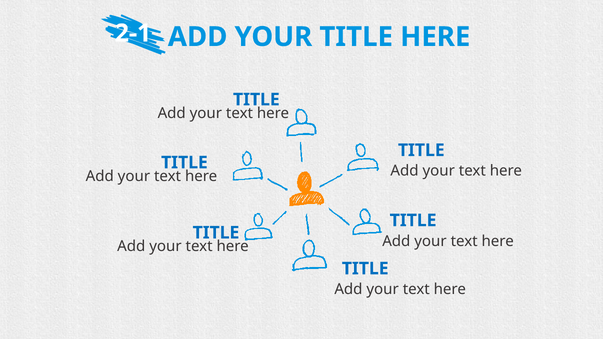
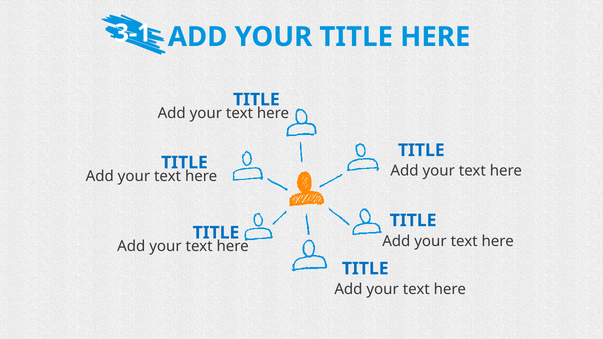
2-1: 2-1 -> 3-1 (133, 33)
